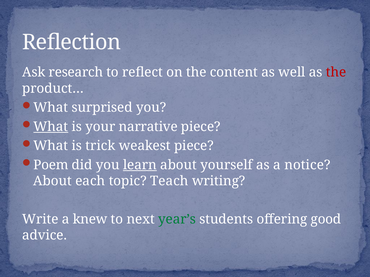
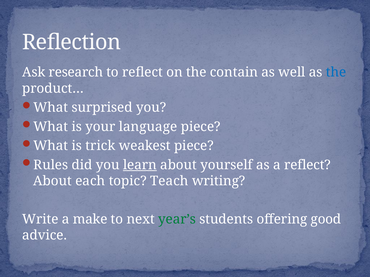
content: content -> contain (234, 72)
the colour: red -> blue (336, 72)
What underline: present -> none (51, 127)
narrative: narrative -> language (148, 127)
Poem: Poem -> Rules (51, 165)
a notice: notice -> reflect (307, 165)
knew: knew -> make (90, 220)
